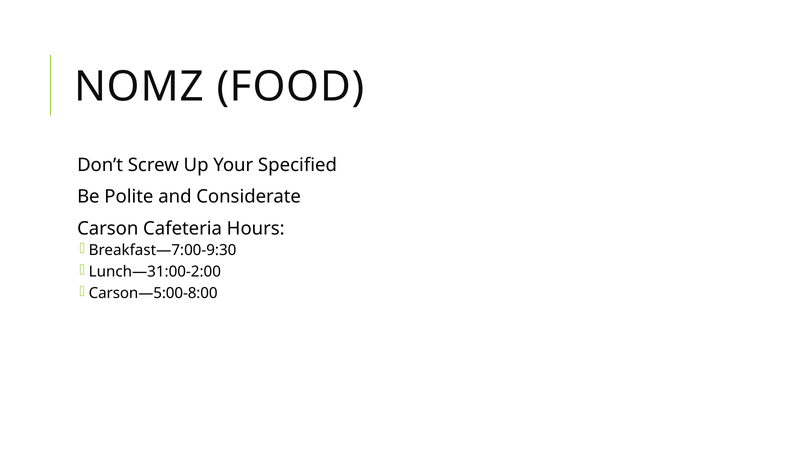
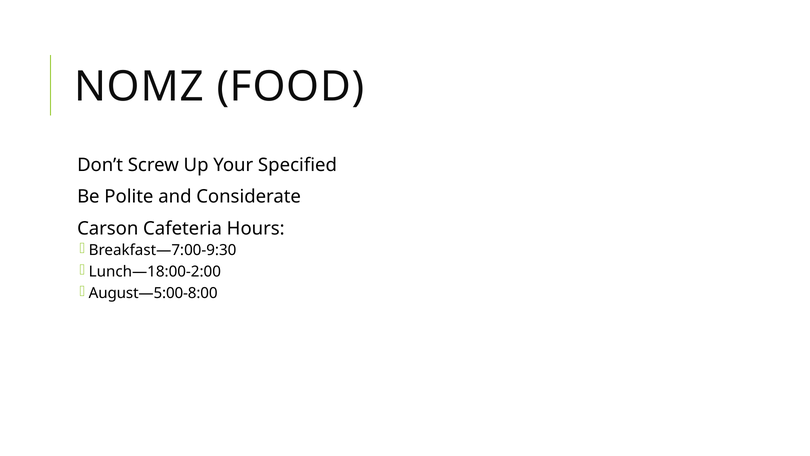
Lunch—31:00-2:00: Lunch—31:00-2:00 -> Lunch—18:00-2:00 (155, 272)
Carson—5:00-8:00: Carson—5:00-8:00 -> August—5:00-8:00 (153, 293)
